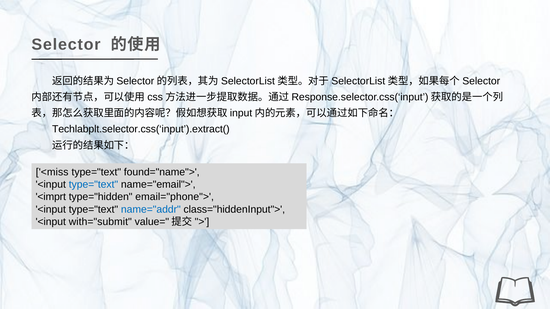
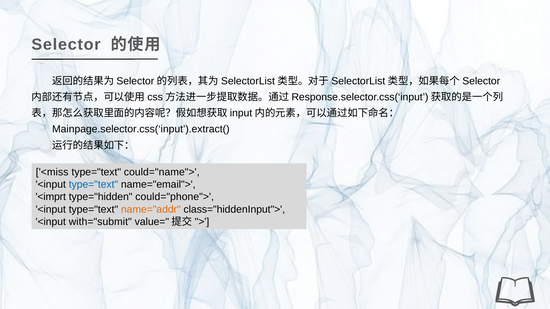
Techlabplt.selector.css(‘input’).extract(: Techlabplt.selector.css(‘input’).extract( -> Mainpage.selector.css(‘input’).extract( (141, 129)
found="name">: found="name"> -> could="name"> (162, 172)
email="phone">: email="phone"> -> could="phone"> (175, 197)
name="addr colour: blue -> orange (151, 210)
